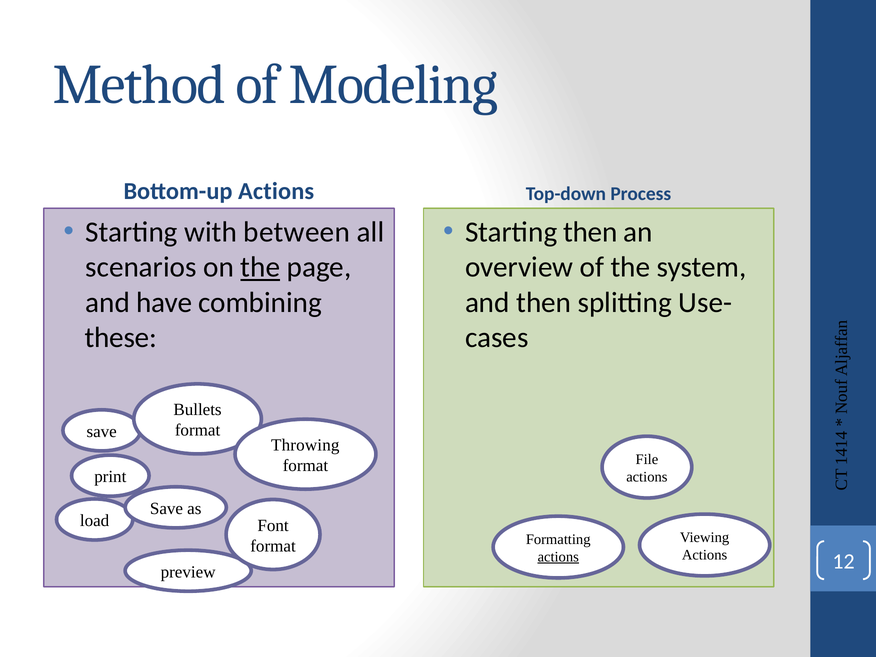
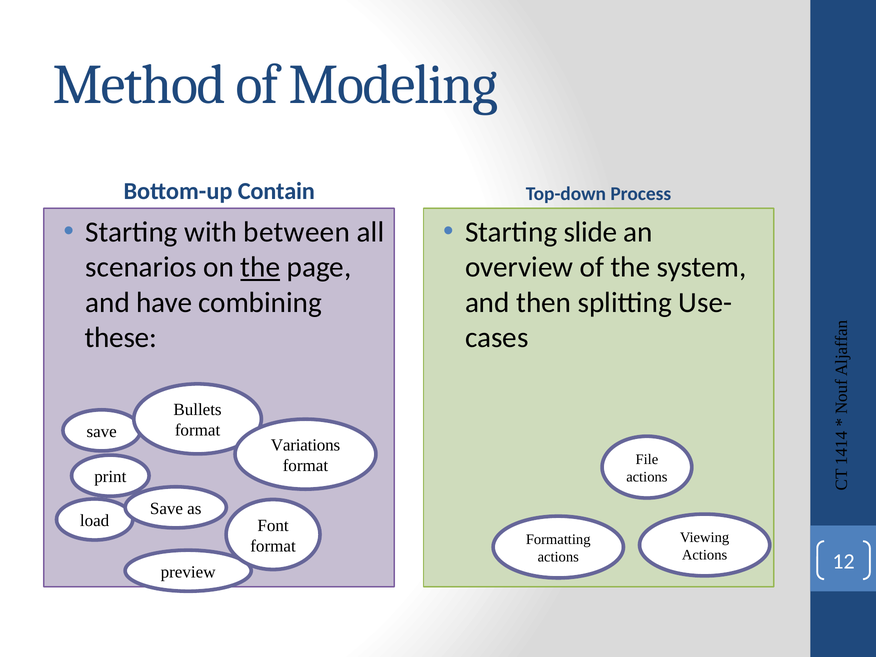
Bottom-up Actions: Actions -> Contain (276, 191)
Starting then: then -> slide (590, 232)
Throwing: Throwing -> Variations (305, 445)
actions underline: present -> none (558, 557)
